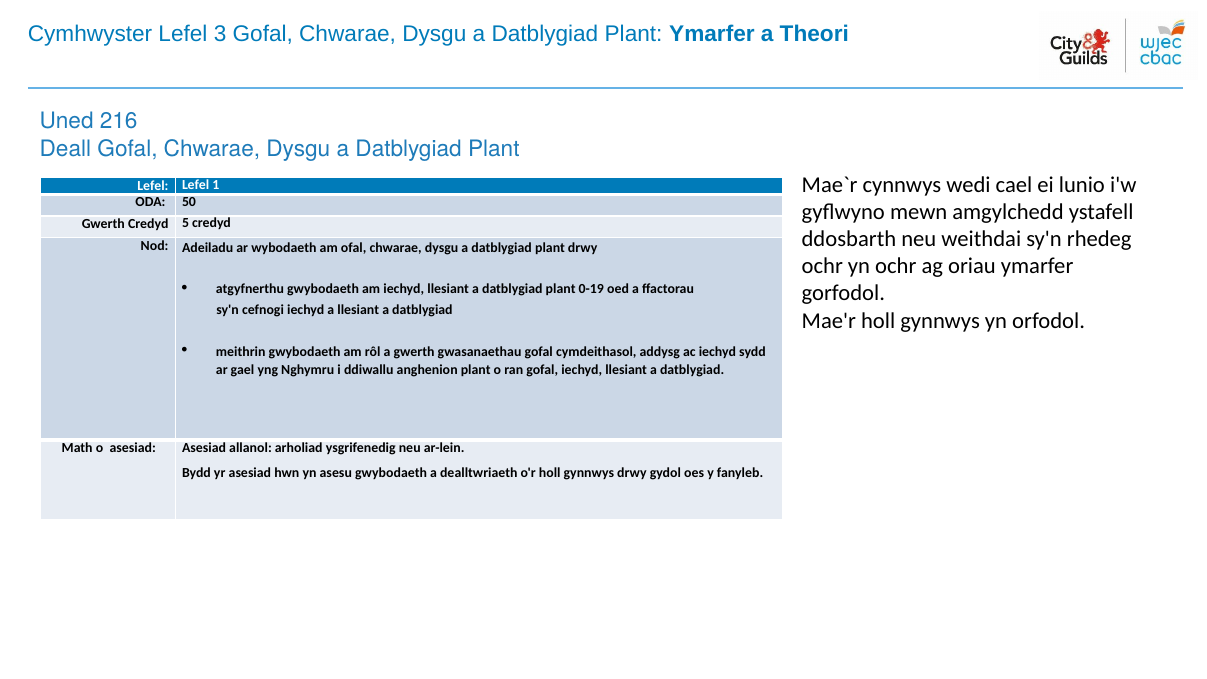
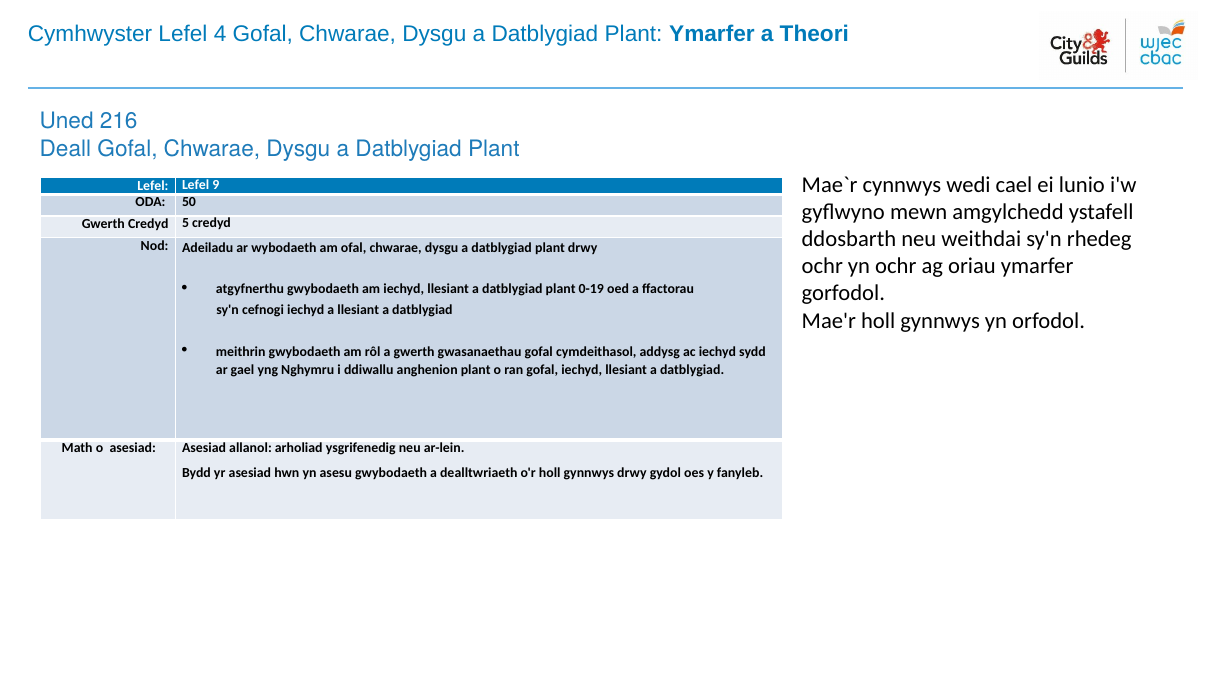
3: 3 -> 4 (220, 34)
1: 1 -> 9 (216, 185)
